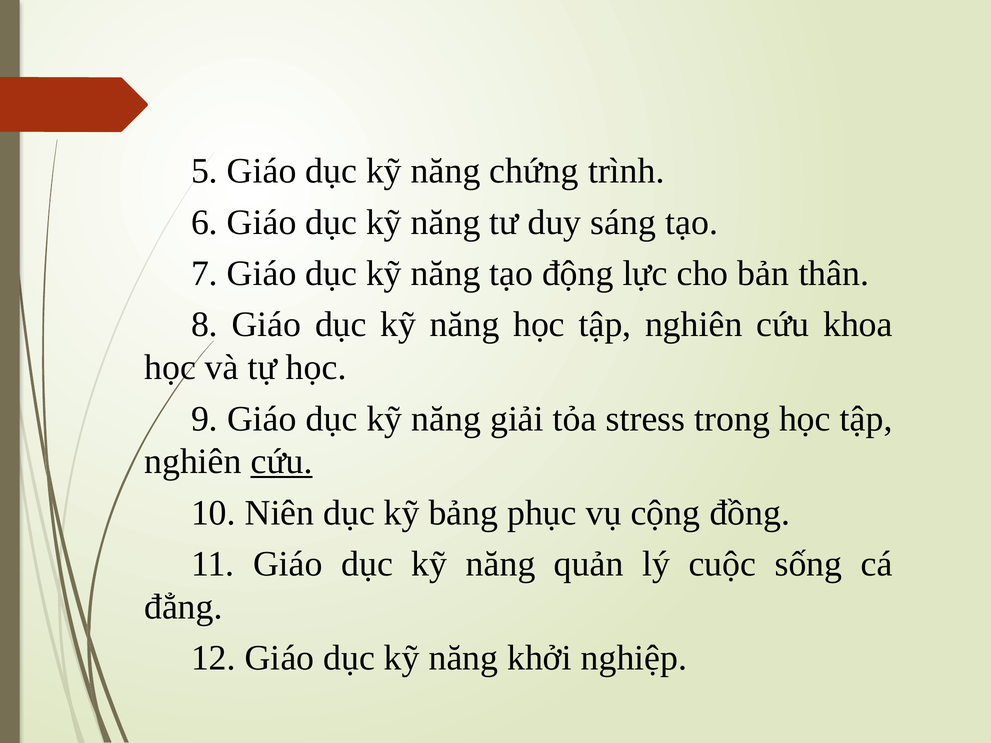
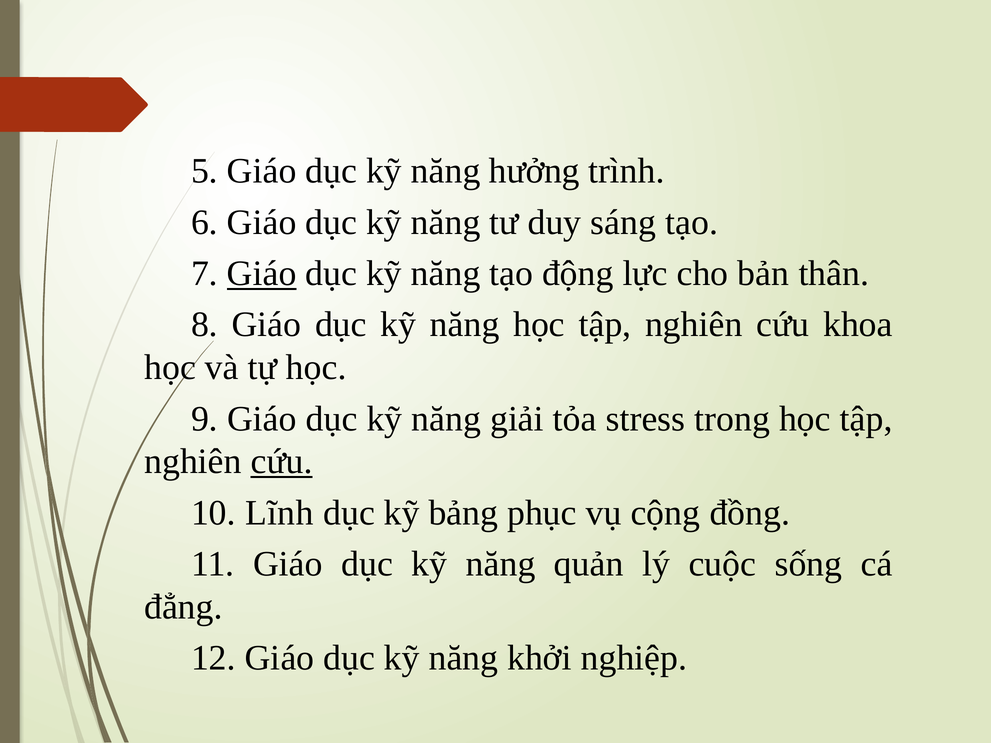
chứng: chứng -> hưởng (534, 171)
Giáo underline: none -> present (262, 274)
Niên: Niên -> Lĩnh (279, 513)
